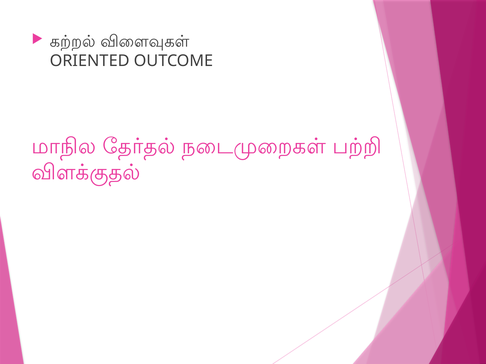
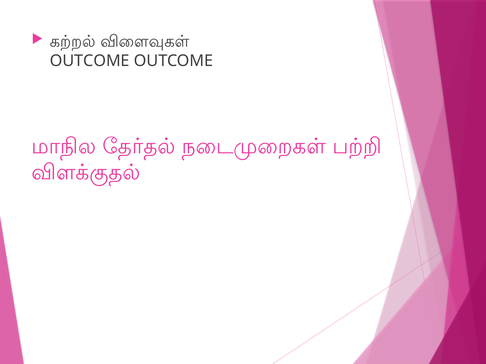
ORIENTED: ORIENTED -> OUTCOME (90, 61)
